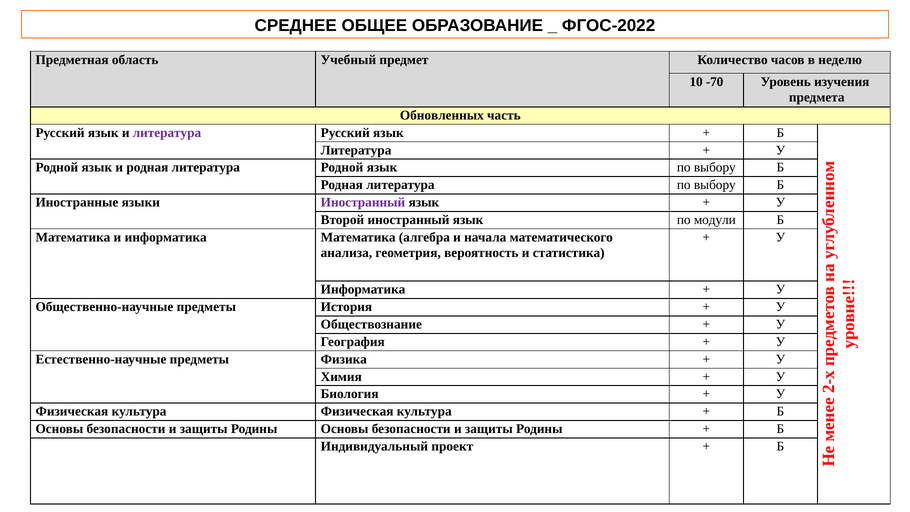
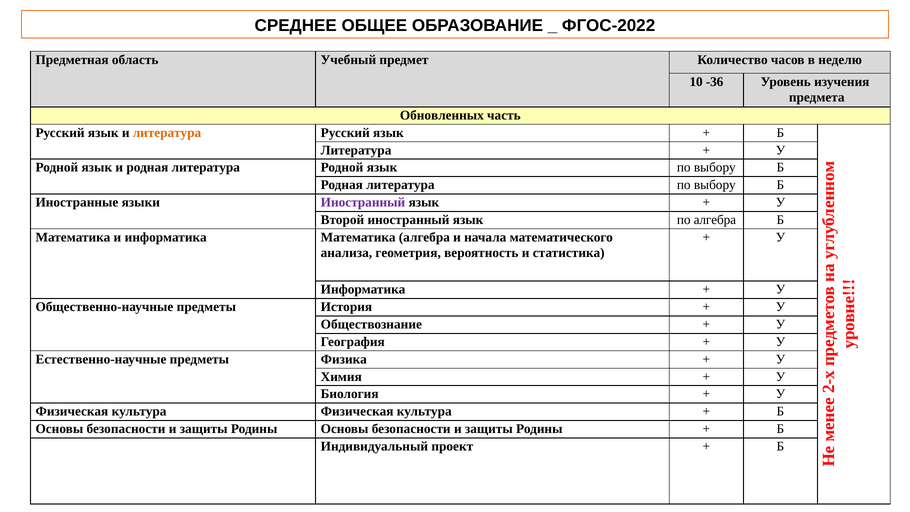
-70: -70 -> -36 (715, 82)
литература colour: purple -> orange (167, 133)
по модули: модули -> алгебра (715, 220)
